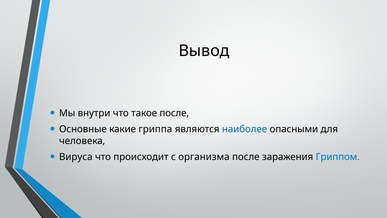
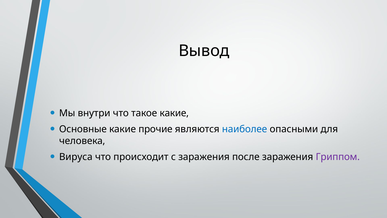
такое после: после -> какие (174, 113)
гриппа: гриппа -> прочие (155, 129)
с организма: организма -> заражения (204, 157)
Гриппом colour: blue -> purple (338, 157)
